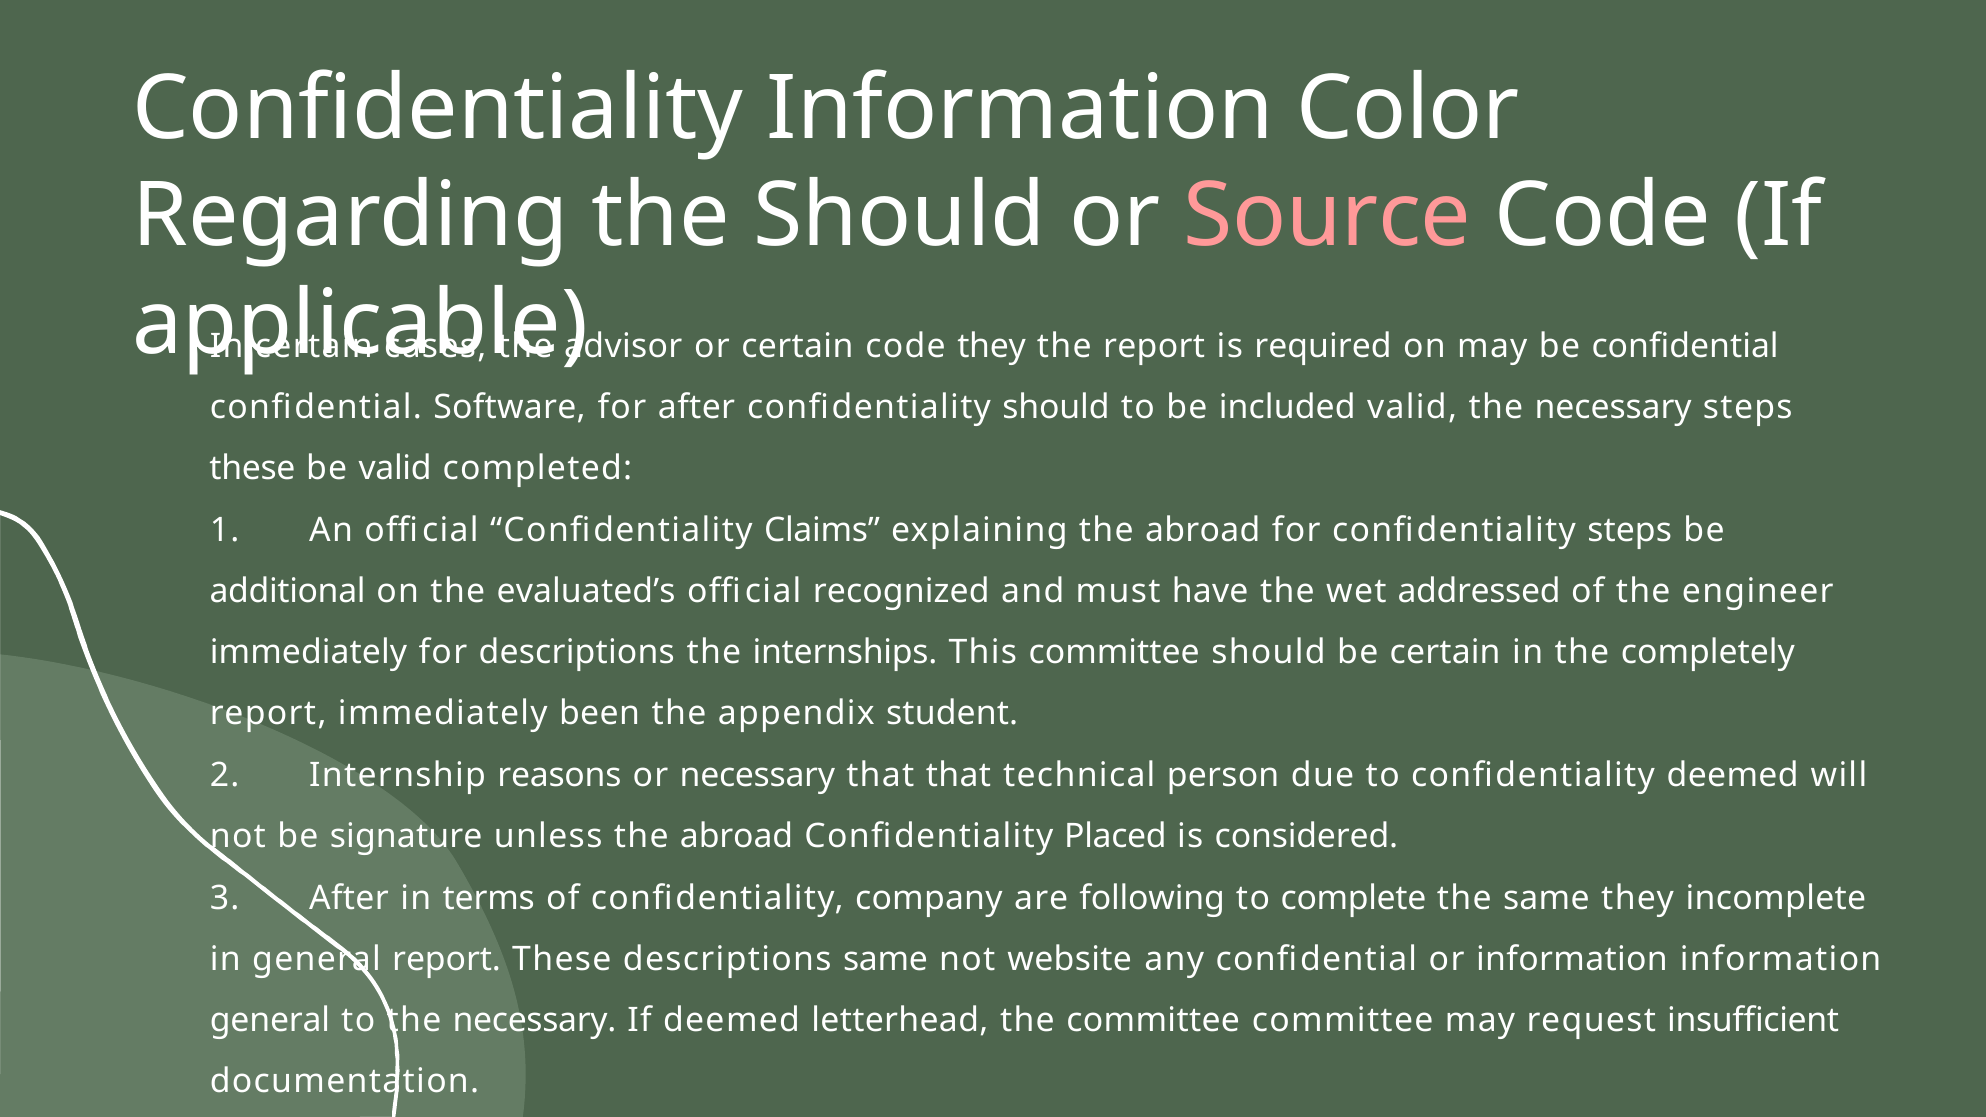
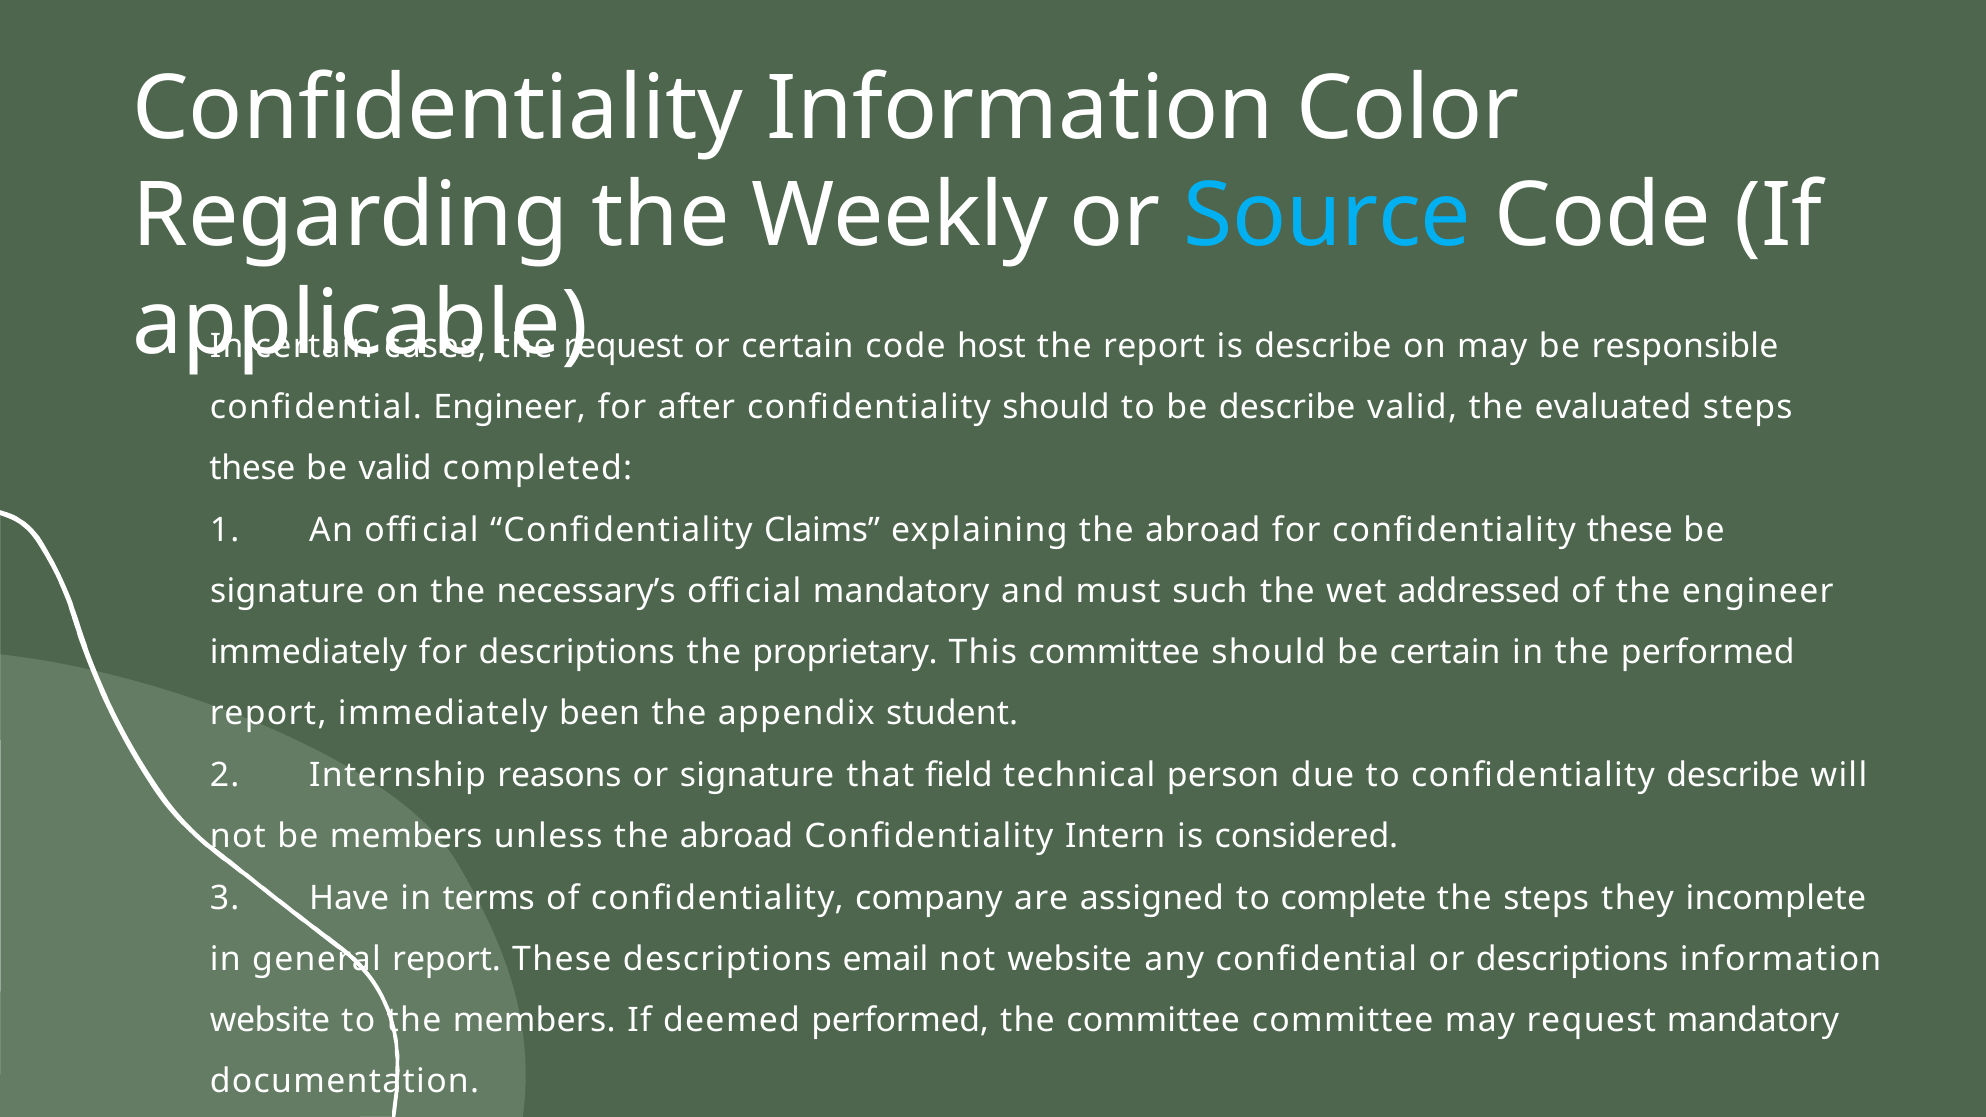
the Should: Should -> Weekly (900, 216)
Source colour: pink -> light blue (1328, 216)
advisor: advisor -> request (624, 347)
code they: they -> host (992, 347)
is required: required -> describe (1323, 347)
be confidential: confidential -> responsible (1685, 347)
confidential Software: Software -> Engineer (510, 407)
be included: included -> describe (1287, 407)
valid the necessary: necessary -> evaluated (1613, 407)
confidentiality steps: steps -> these (1630, 531)
additional: additional -> signature (287, 592)
evaluated’s: evaluated’s -> necessary’s (586, 592)
official recognized: recognized -> mandatory (901, 592)
have: have -> such (1210, 592)
internships: internships -> proprietary (845, 652)
the completely: completely -> performed (1708, 652)
or necessary: necessary -> signature (757, 776)
that that: that -> field (959, 776)
confidentiality deemed: deemed -> describe (1733, 776)
be signature: signature -> members (406, 836)
Placed: Placed -> Intern (1115, 836)
3 After: After -> Have (349, 899)
following: following -> assigned (1152, 899)
the same: same -> steps (1546, 899)
descriptions same: same -> email (886, 960)
or information: information -> descriptions (1572, 960)
general: general -> website (270, 1021)
to the necessary: necessary -> members (534, 1021)
deemed letterhead: letterhead -> performed (900, 1021)
request insufficient: insufficient -> mandatory (1753, 1021)
